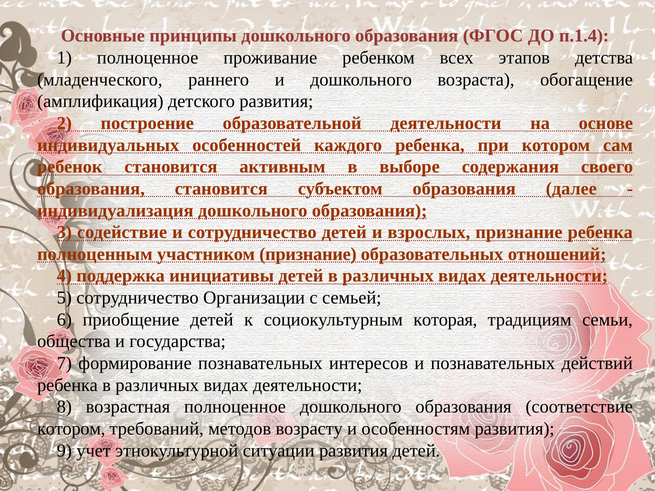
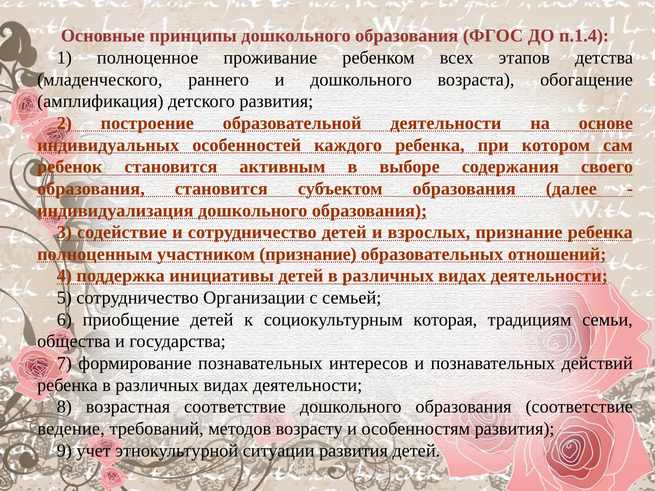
возрастная полноценное: полноценное -> соответствие (235, 407)
котором: котором -> ведение (71, 429)
